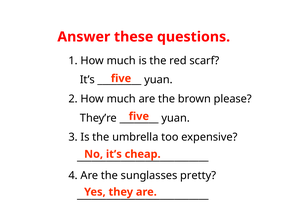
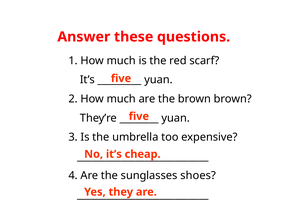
brown please: please -> brown (233, 99)
pretty: pretty -> shoes (198, 176)
